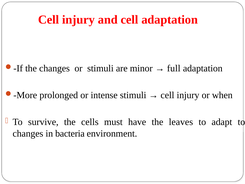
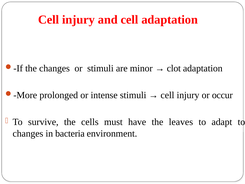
full: full -> clot (174, 68)
when: when -> occur (222, 95)
